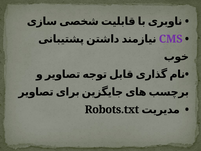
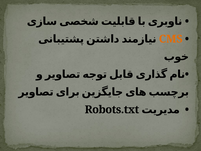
CMS colour: purple -> orange (171, 39)
